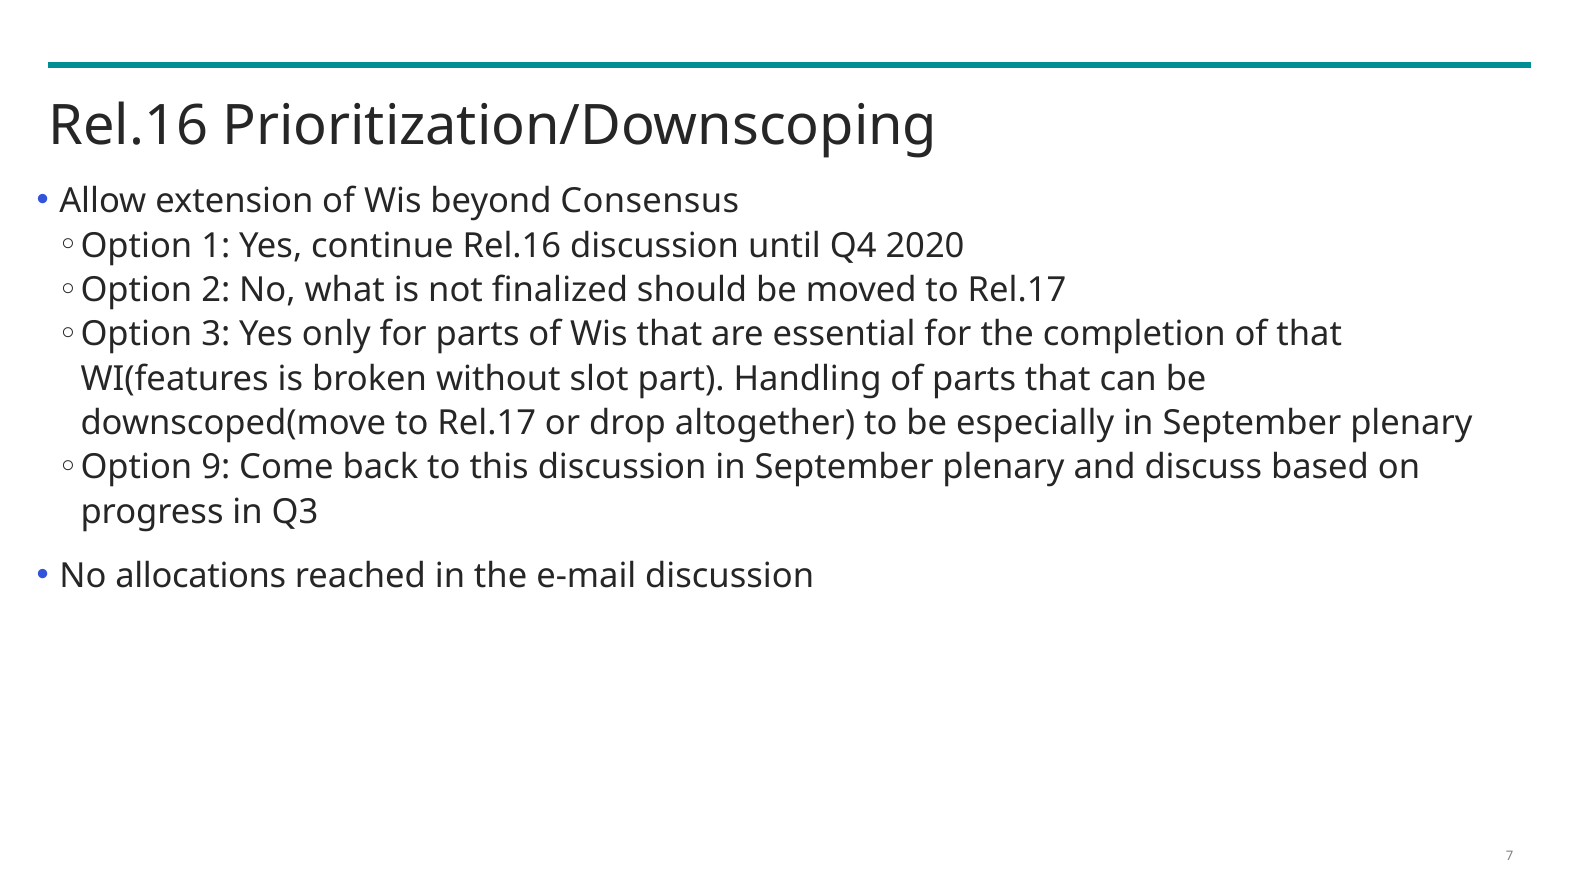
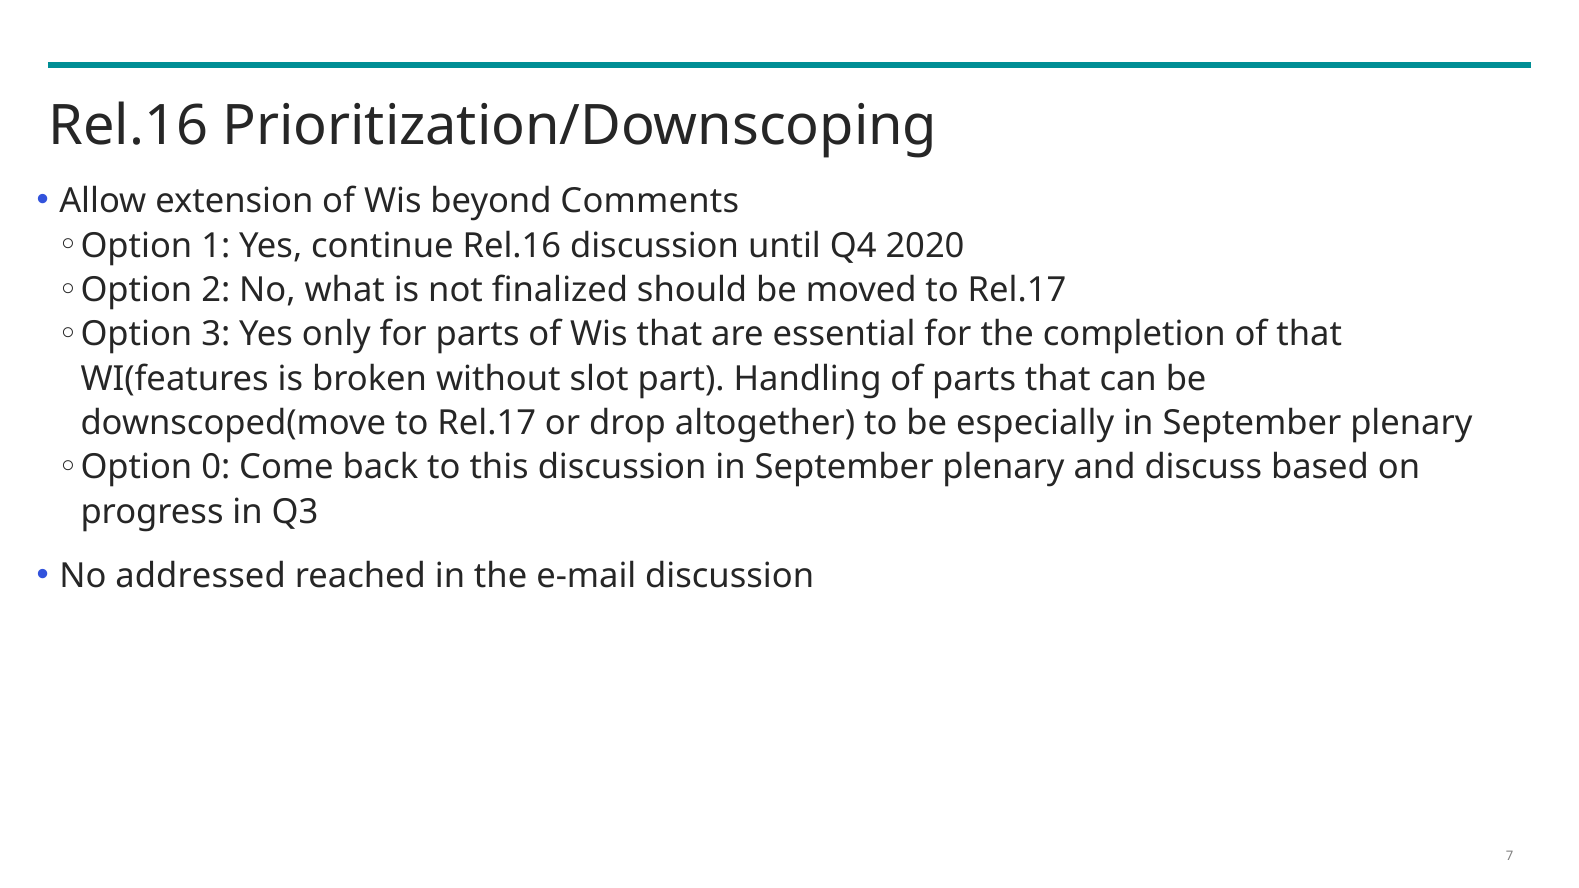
Consensus: Consensus -> Comments (650, 202)
9: 9 -> 0 (216, 468)
allocations: allocations -> addressed (201, 576)
